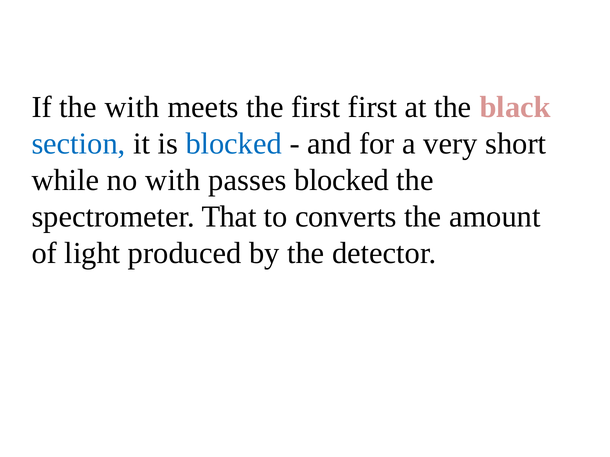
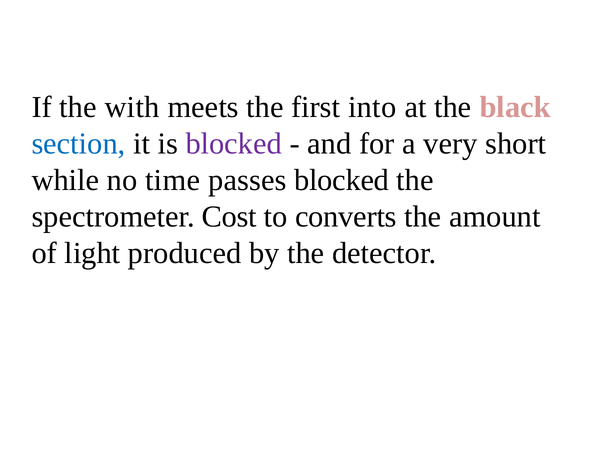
first first: first -> into (372, 107)
blocked colour: blue -> purple (234, 144)
no with: with -> time (173, 180)
That: That -> Cost (229, 217)
